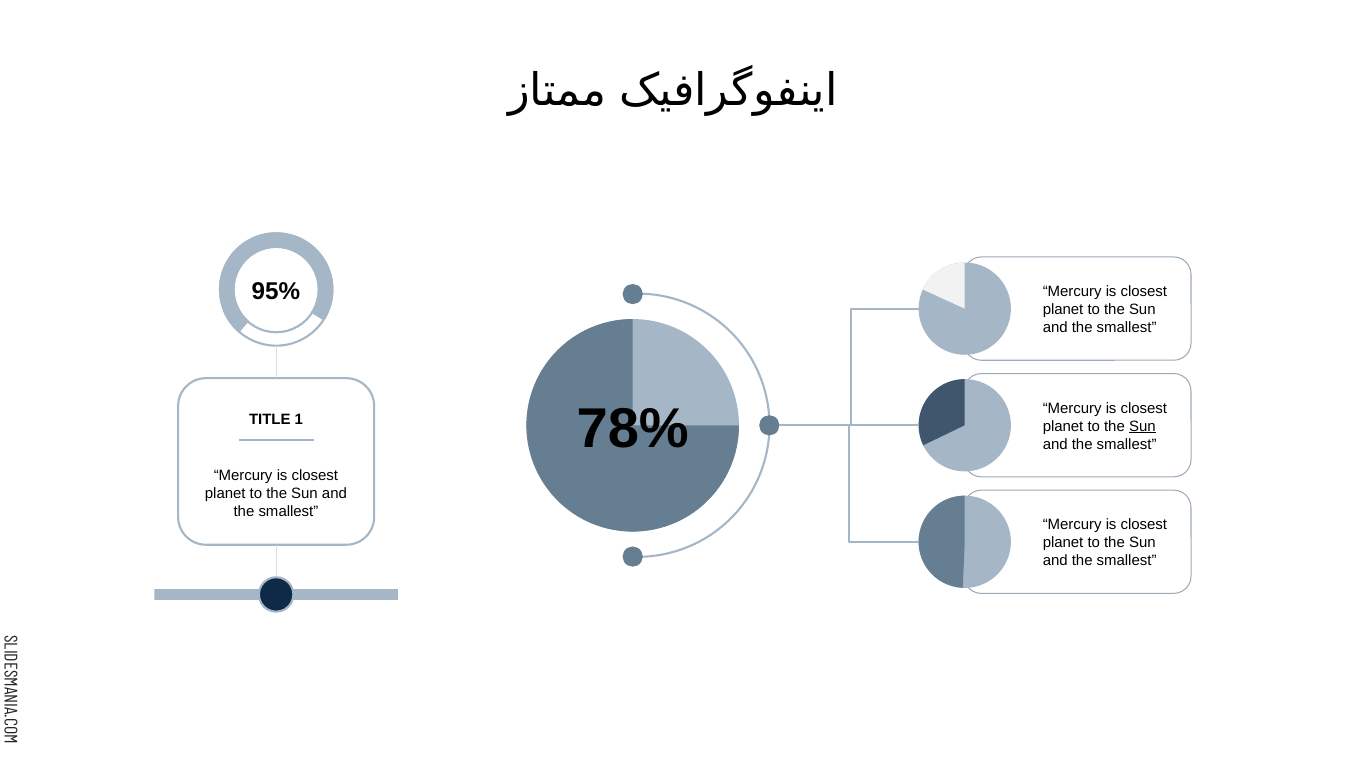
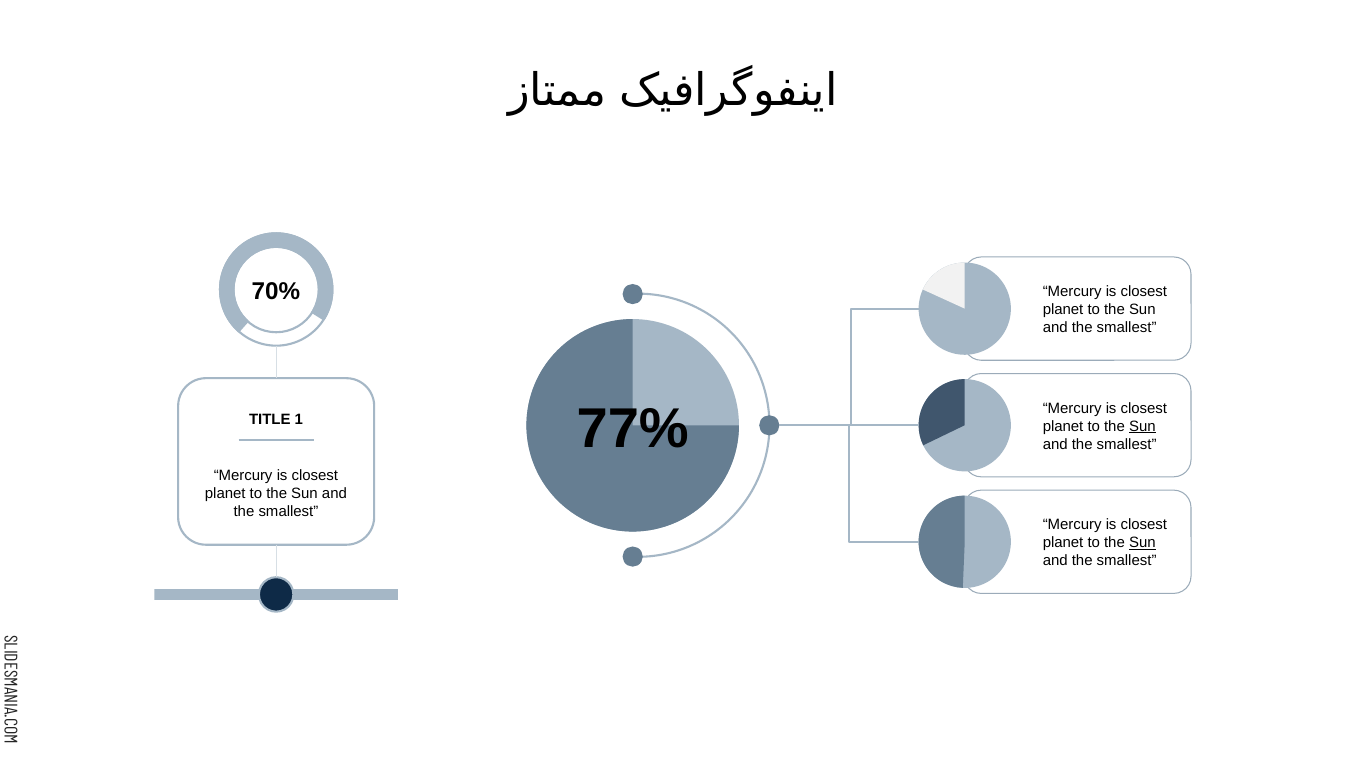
95%: 95% -> 70% (276, 291)
78%: 78% -> 77% (633, 429)
Sun underline: none -> present (1142, 543)
